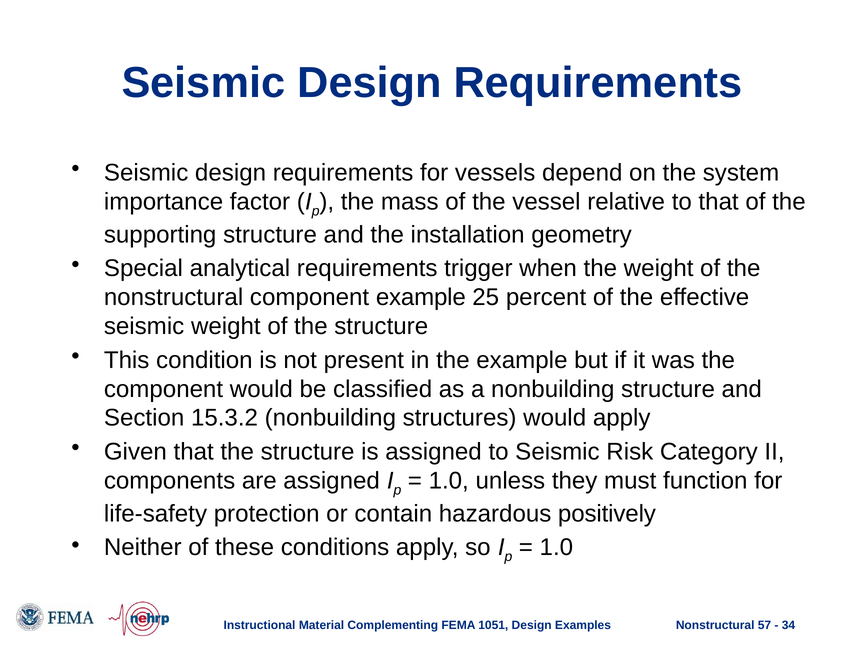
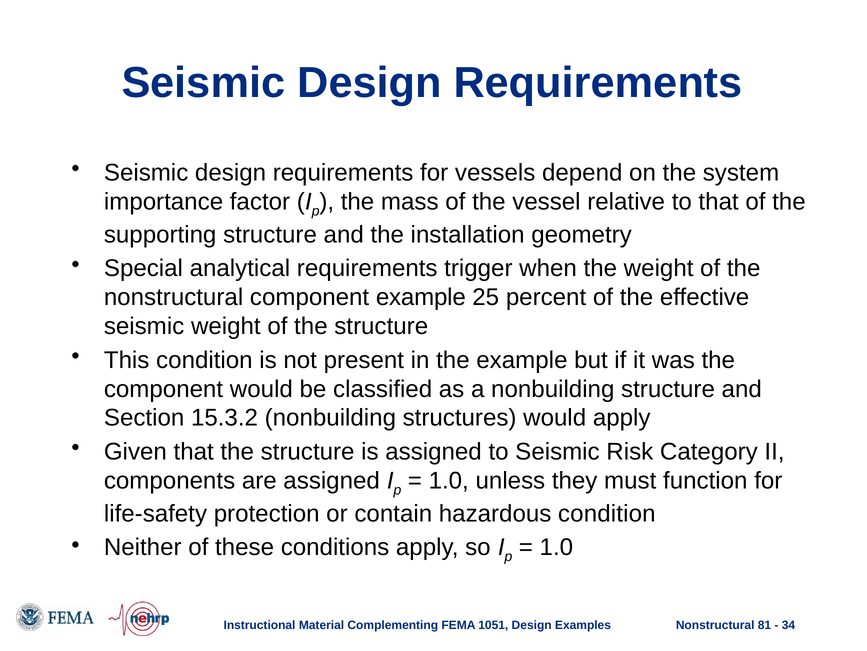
hazardous positively: positively -> condition (607, 513)
57: 57 -> 81 (765, 625)
